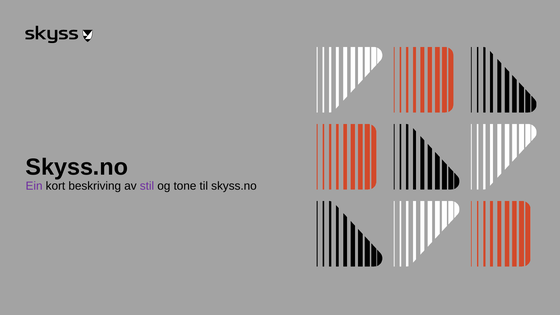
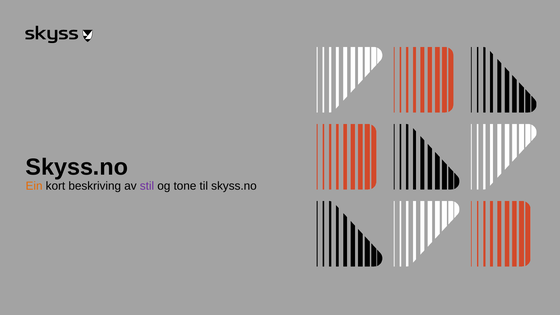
Ein colour: purple -> orange (34, 186)
